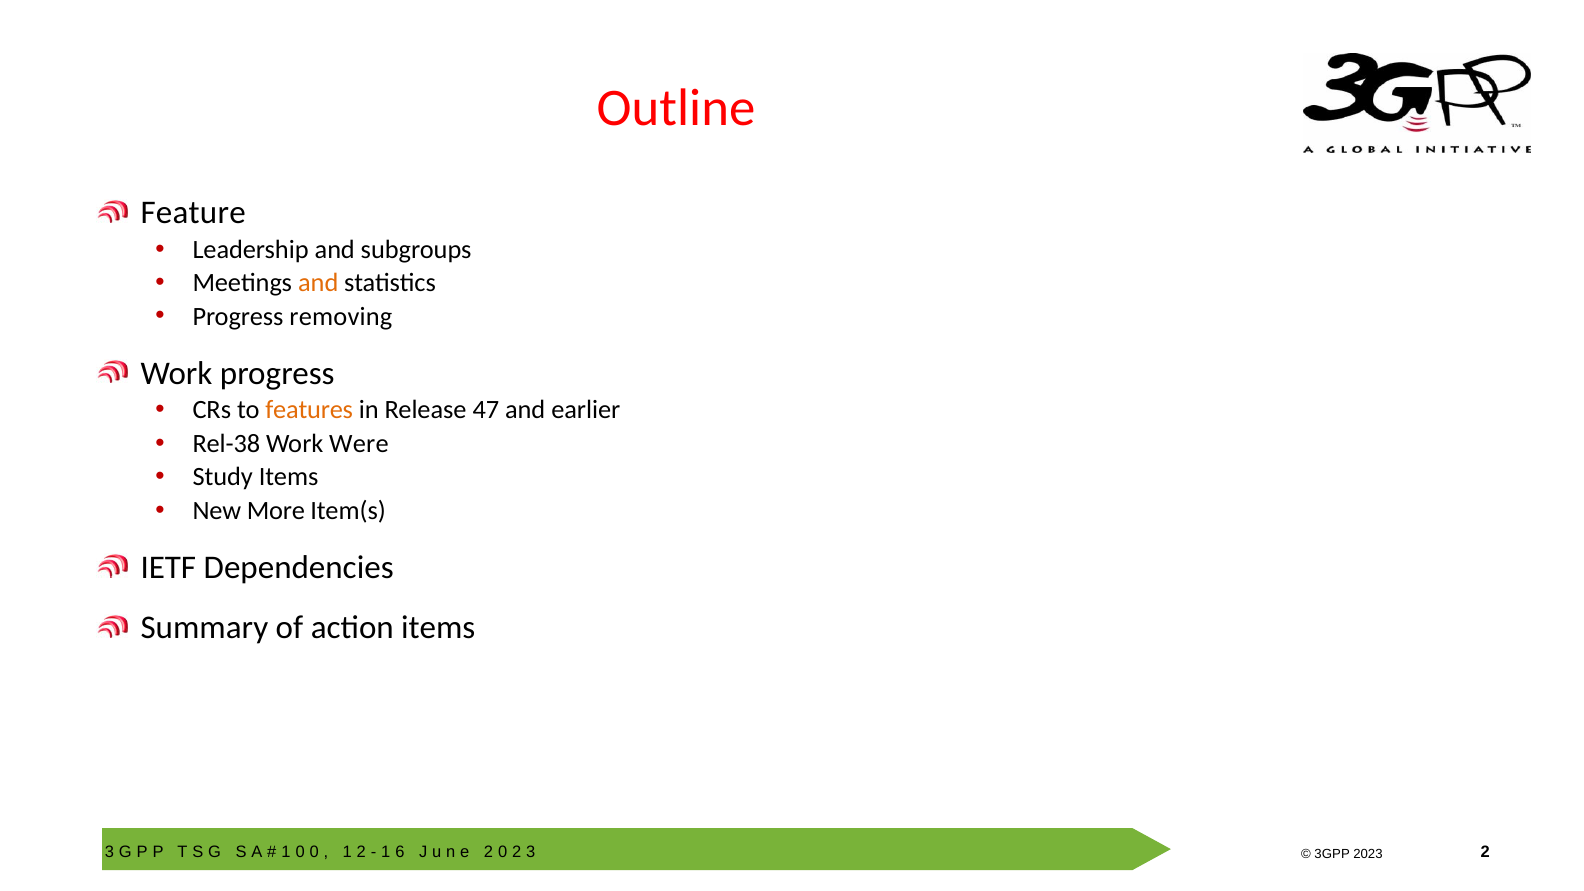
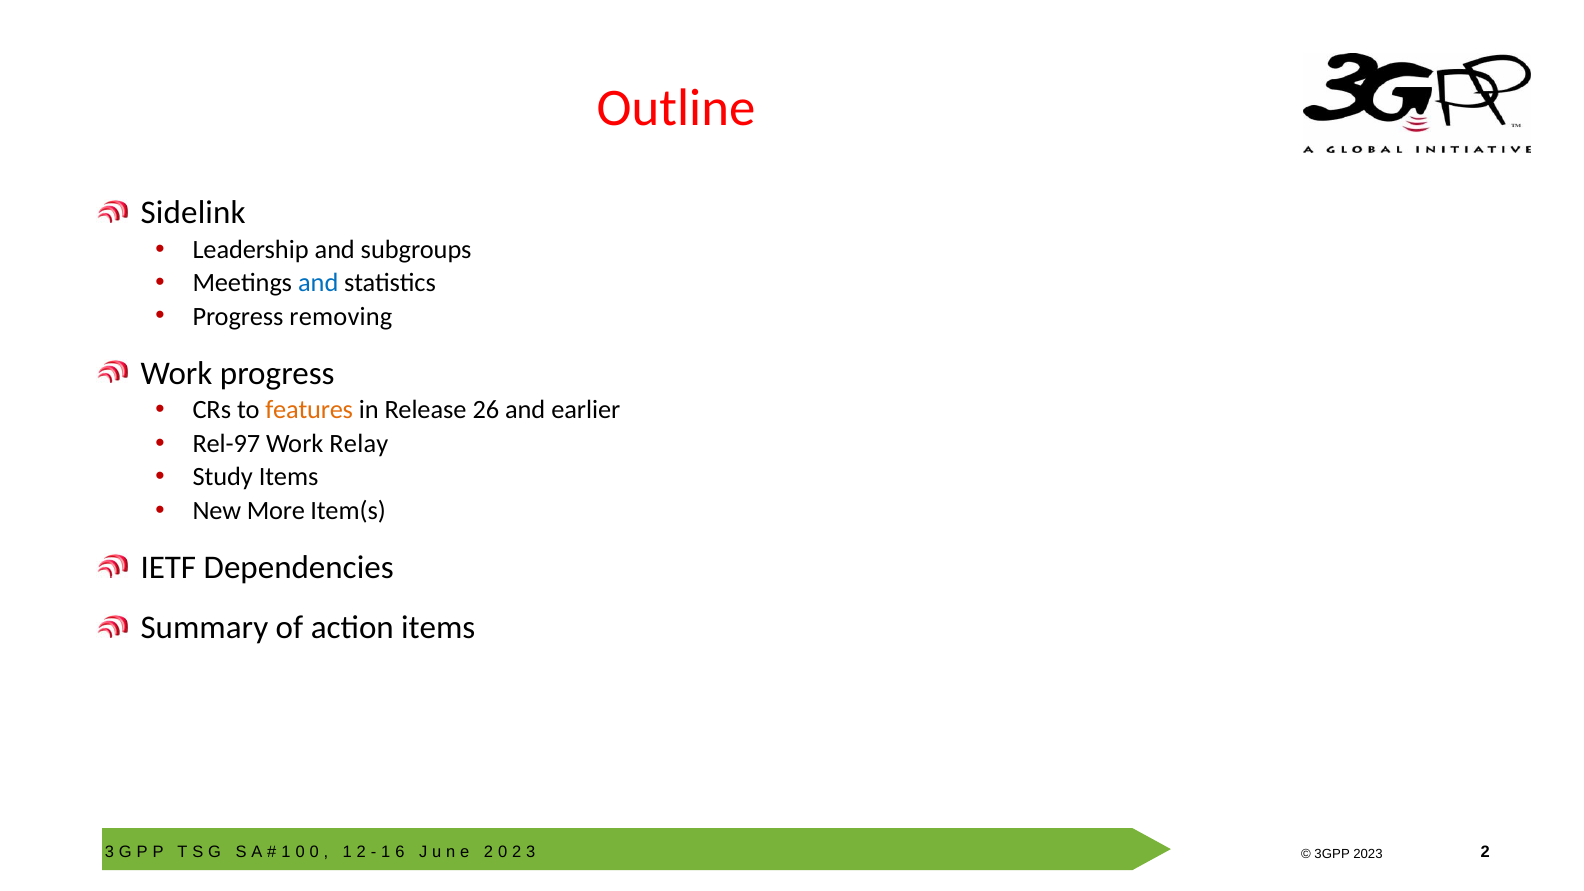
Feature: Feature -> Sidelink (193, 212)
and colour: orange -> blue (318, 283)
47: 47 -> 26 (486, 410)
Rel-38: Rel-38 -> Rel-97 (226, 444)
Were: Were -> Relay (359, 444)
